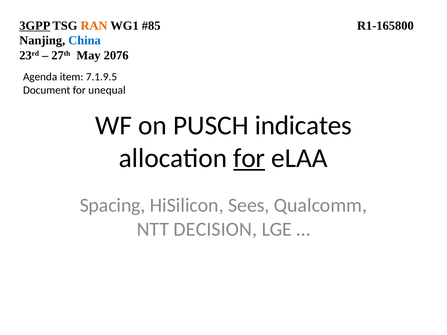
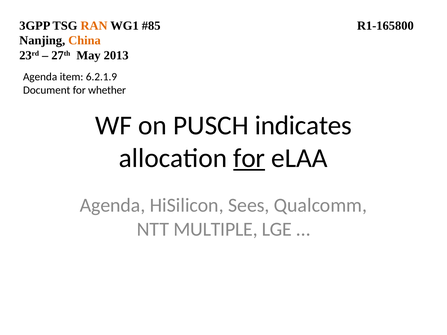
3GPP underline: present -> none (35, 26)
China colour: blue -> orange (85, 41)
2076: 2076 -> 2013 (116, 55)
7.1.9.5: 7.1.9.5 -> 6.2.1.9 (101, 77)
unequal: unequal -> whether (107, 90)
Spacing: Spacing -> Agenda (113, 206)
DECISION: DECISION -> MULTIPLE (216, 229)
